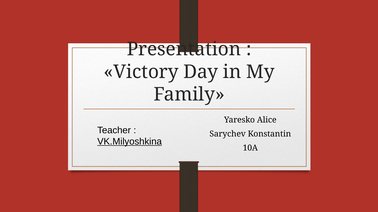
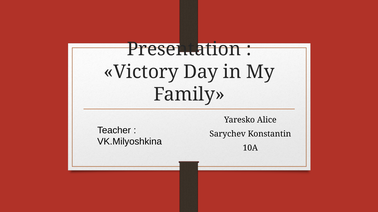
VK.Milyoshkina underline: present -> none (130, 142)
